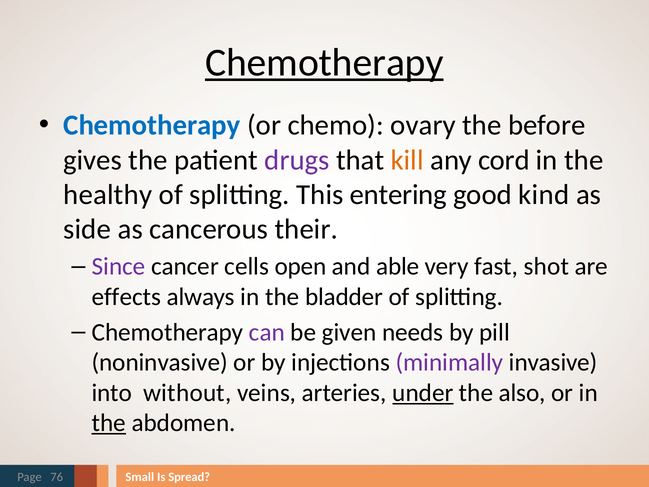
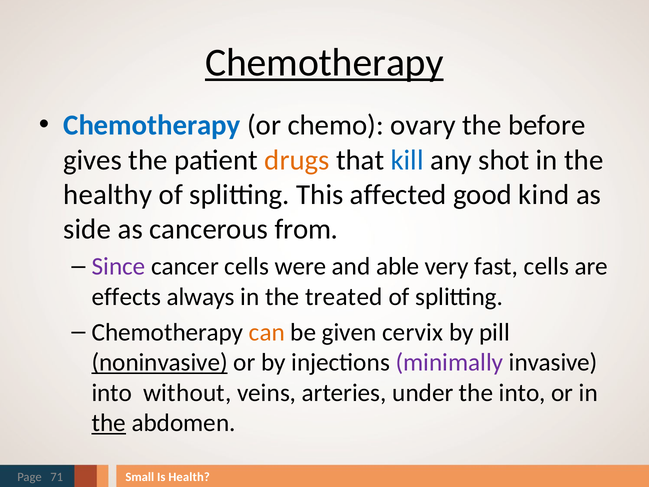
drugs colour: purple -> orange (297, 160)
kill colour: orange -> blue (407, 160)
cord: cord -> shot (504, 160)
entering: entering -> affected (398, 195)
their: their -> from (306, 229)
open: open -> were (301, 267)
fast shot: shot -> cells (546, 267)
bladder: bladder -> treated (344, 297)
can colour: purple -> orange (267, 332)
needs: needs -> cervix (413, 332)
noninvasive underline: none -> present (160, 362)
under underline: present -> none (423, 392)
the also: also -> into (522, 392)
76: 76 -> 71 (57, 477)
Spread: Spread -> Health (189, 477)
